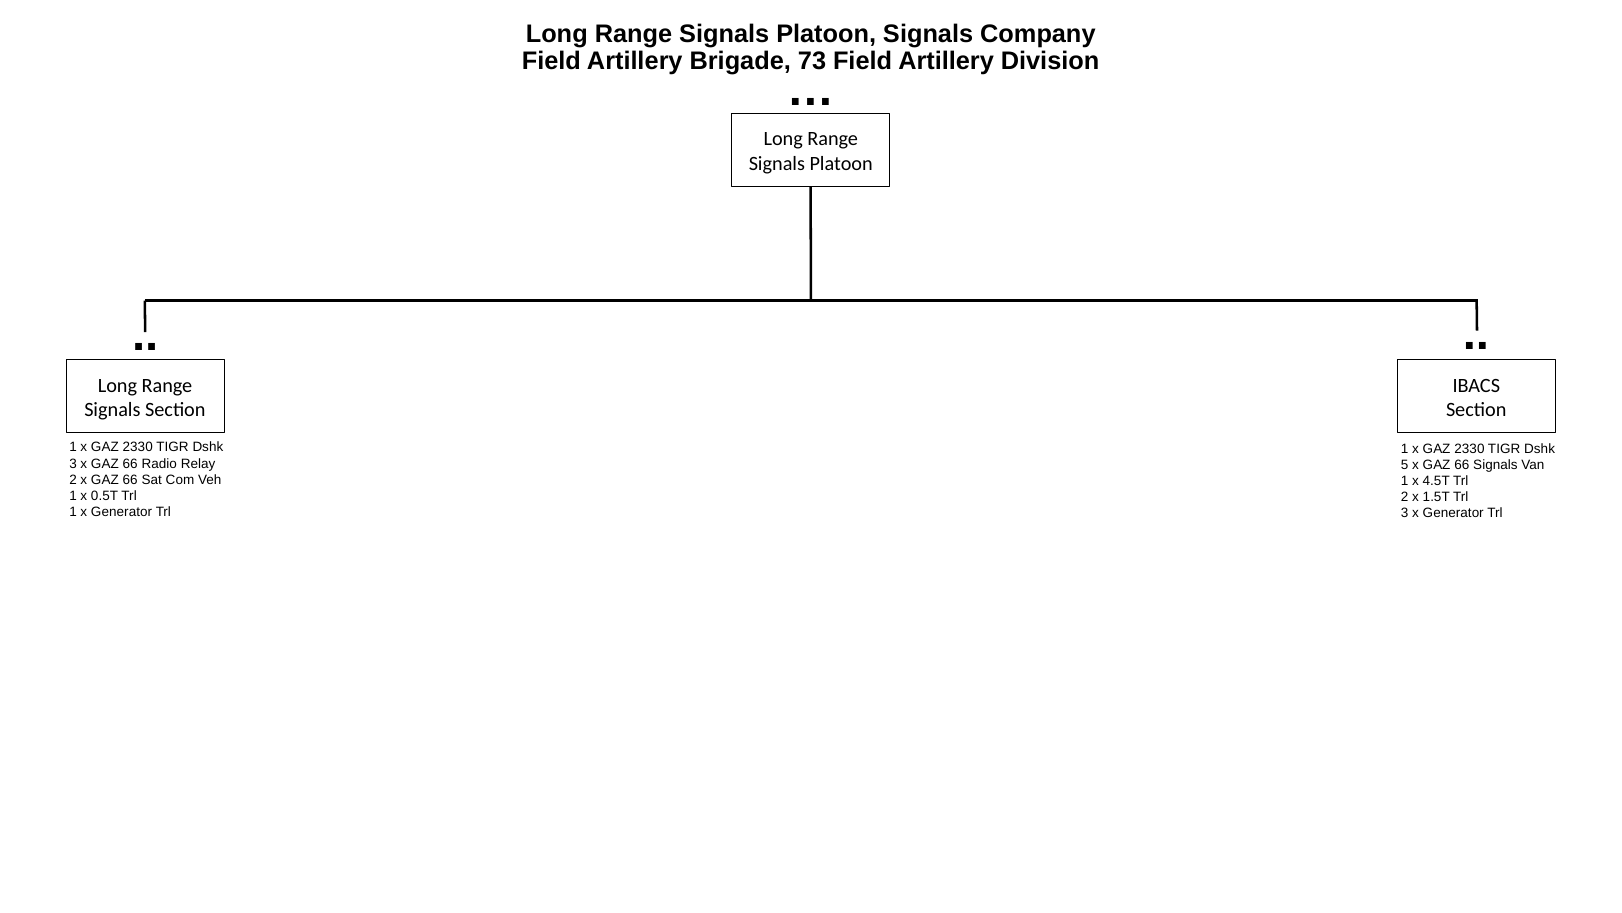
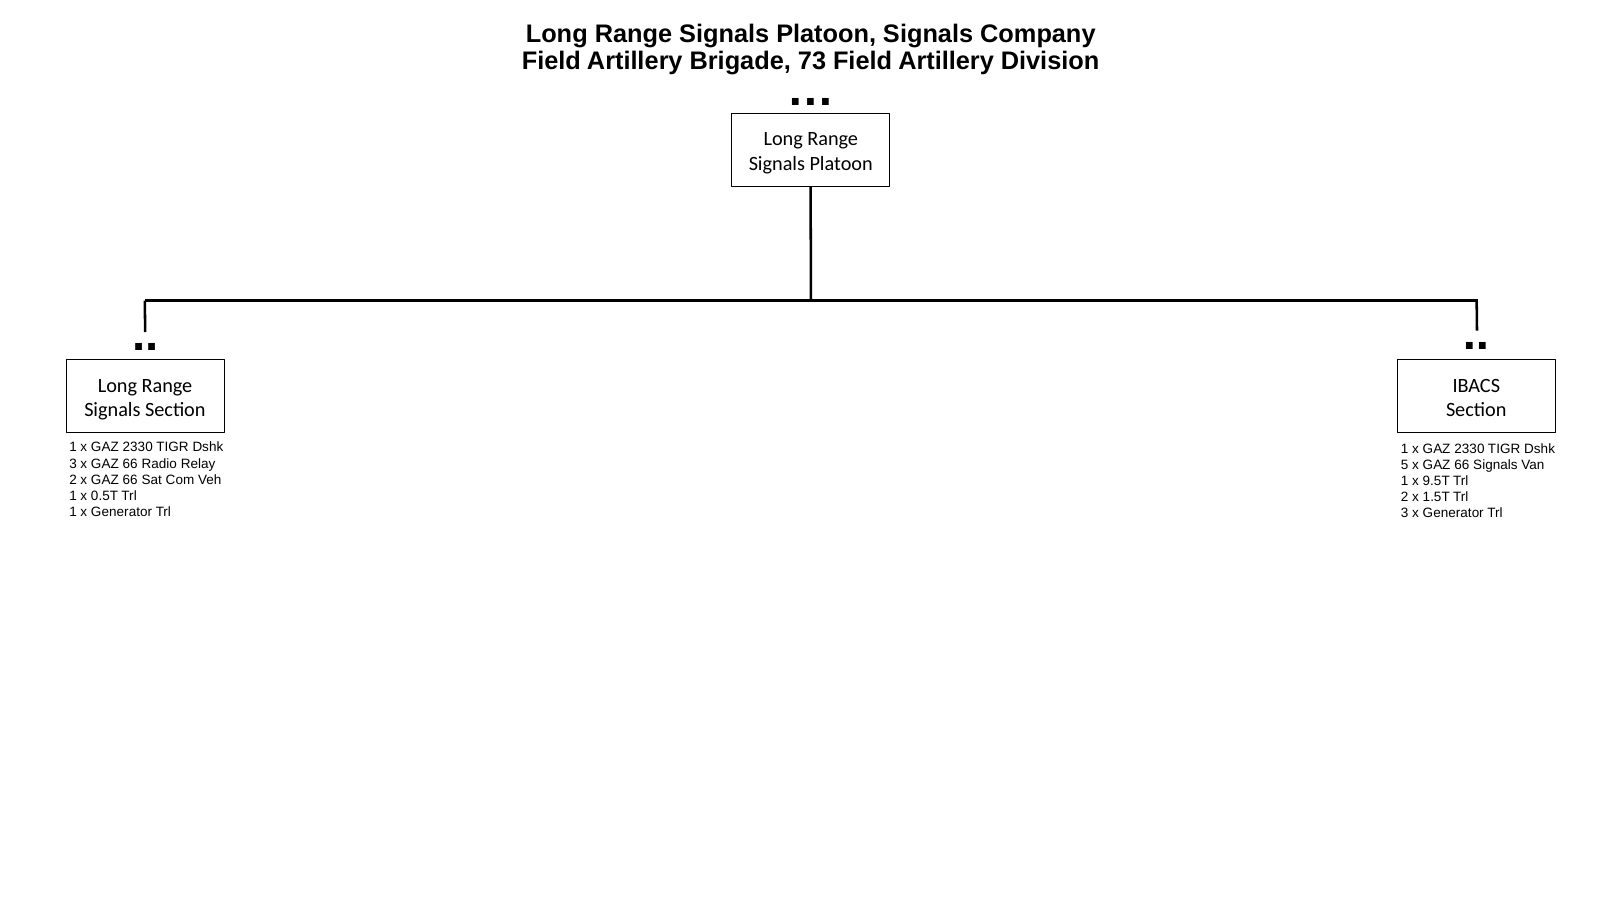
4.5T: 4.5T -> 9.5T (1436, 481)
